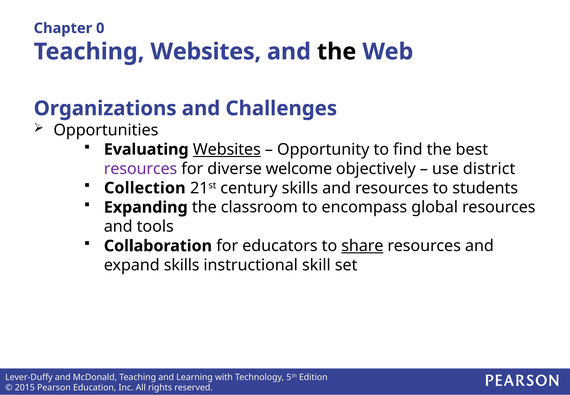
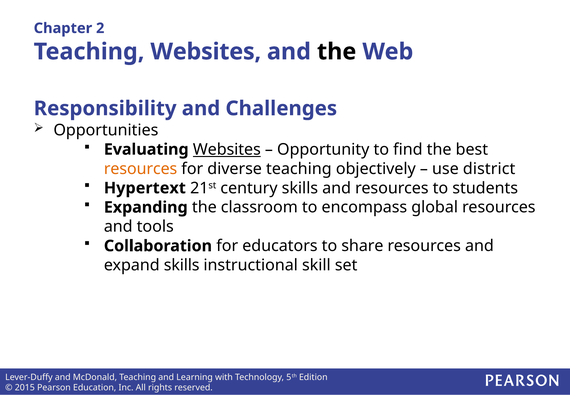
0: 0 -> 2 (100, 28)
Organizations: Organizations -> Responsibility (105, 108)
resources colour: purple -> orange (141, 169)
diverse welcome: welcome -> teaching (299, 169)
Collection: Collection -> Hypertext (145, 188)
share underline: present -> none (362, 246)
